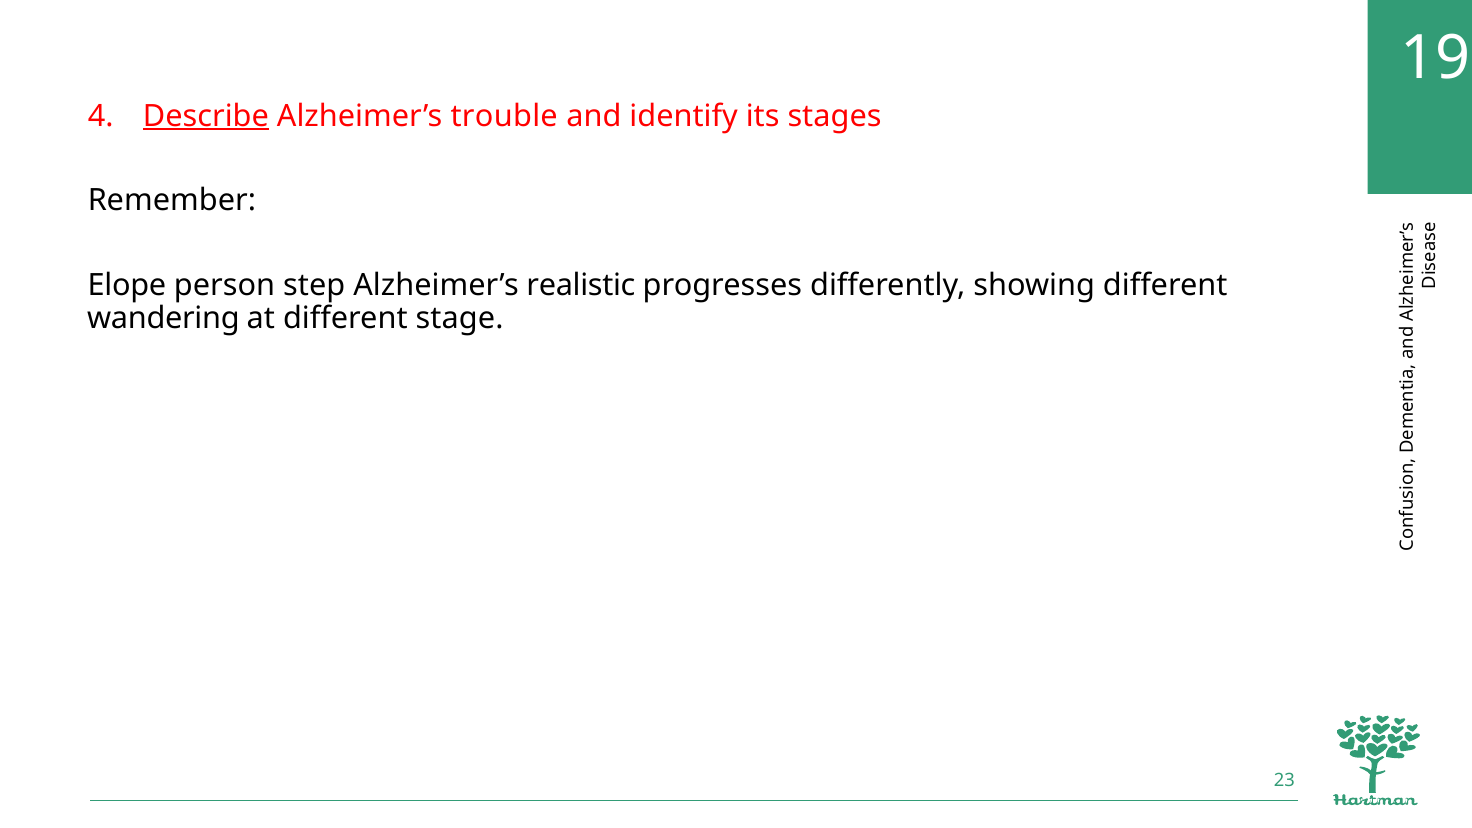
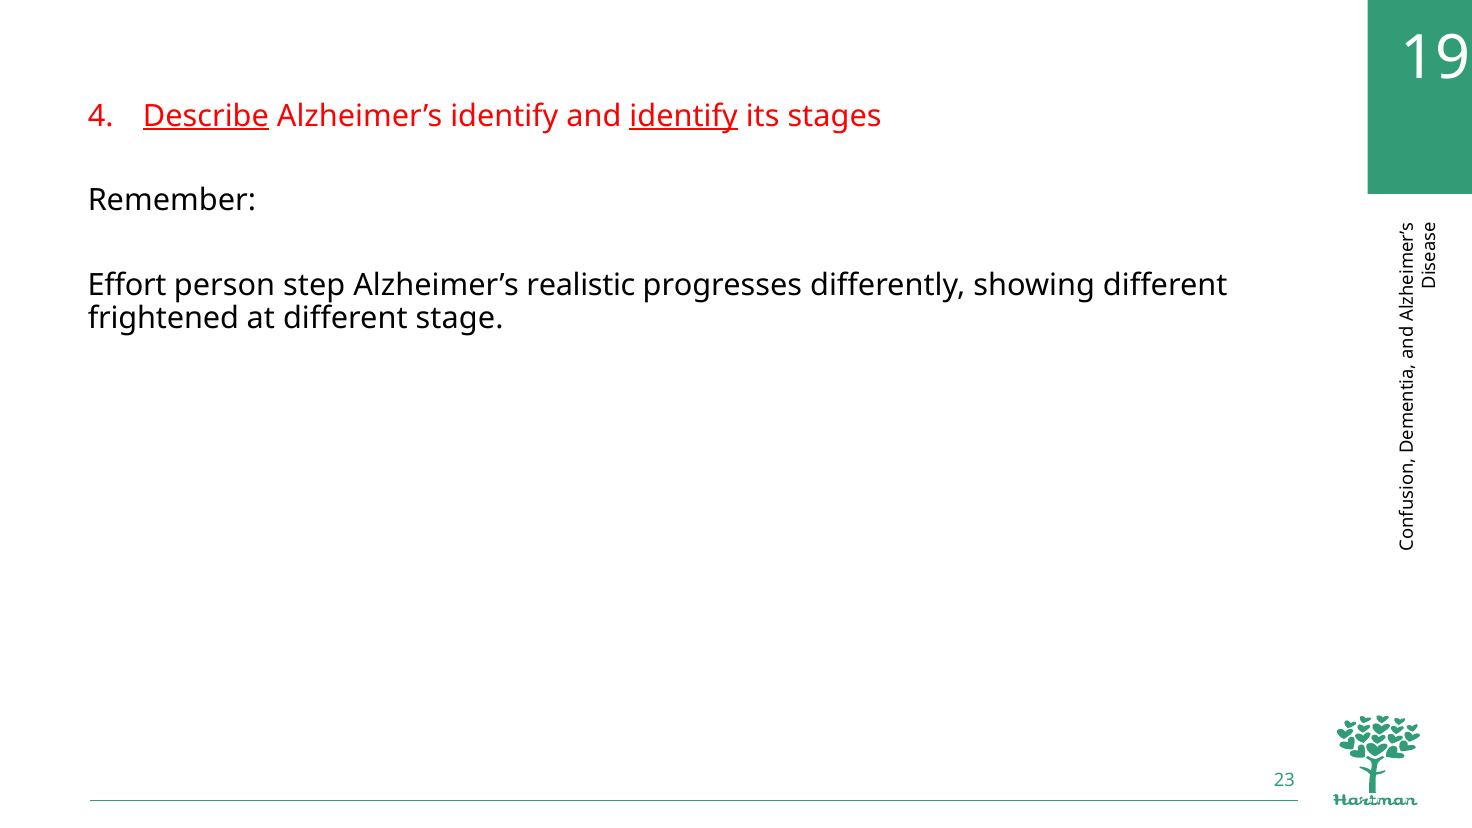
Alzheimer’s trouble: trouble -> identify (504, 116)
identify underline: none -> present (684, 116)
Elope: Elope -> Effort (127, 285)
wandering: wandering -> frightened (163, 319)
